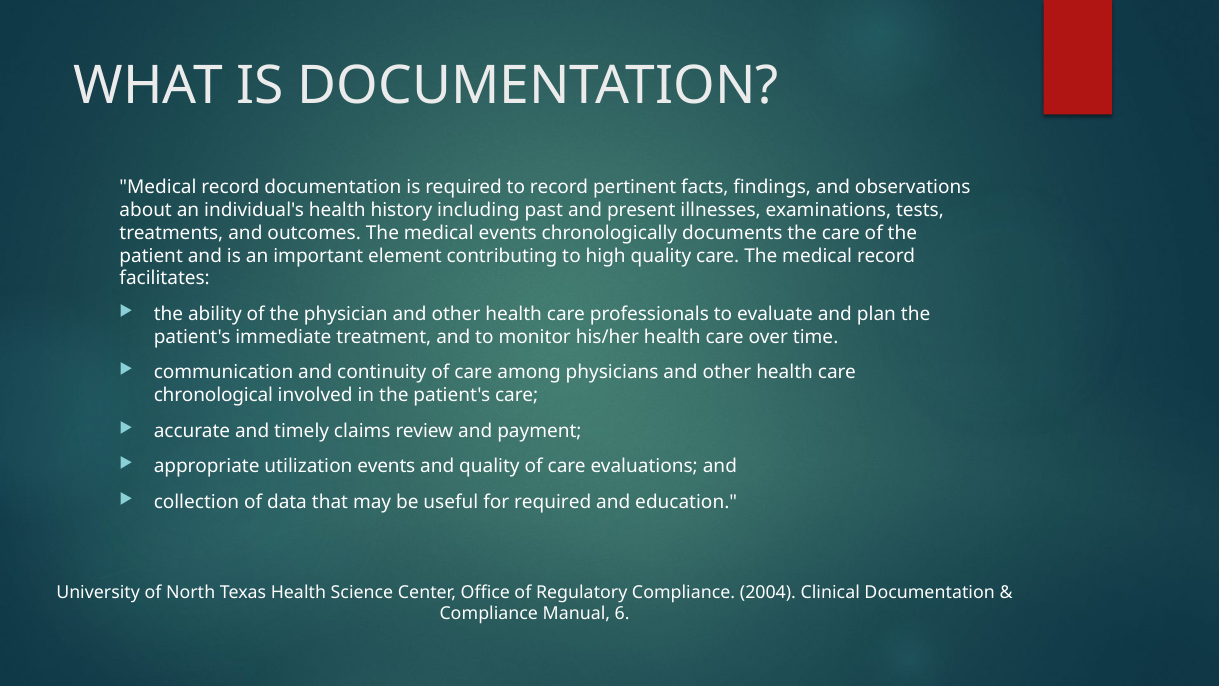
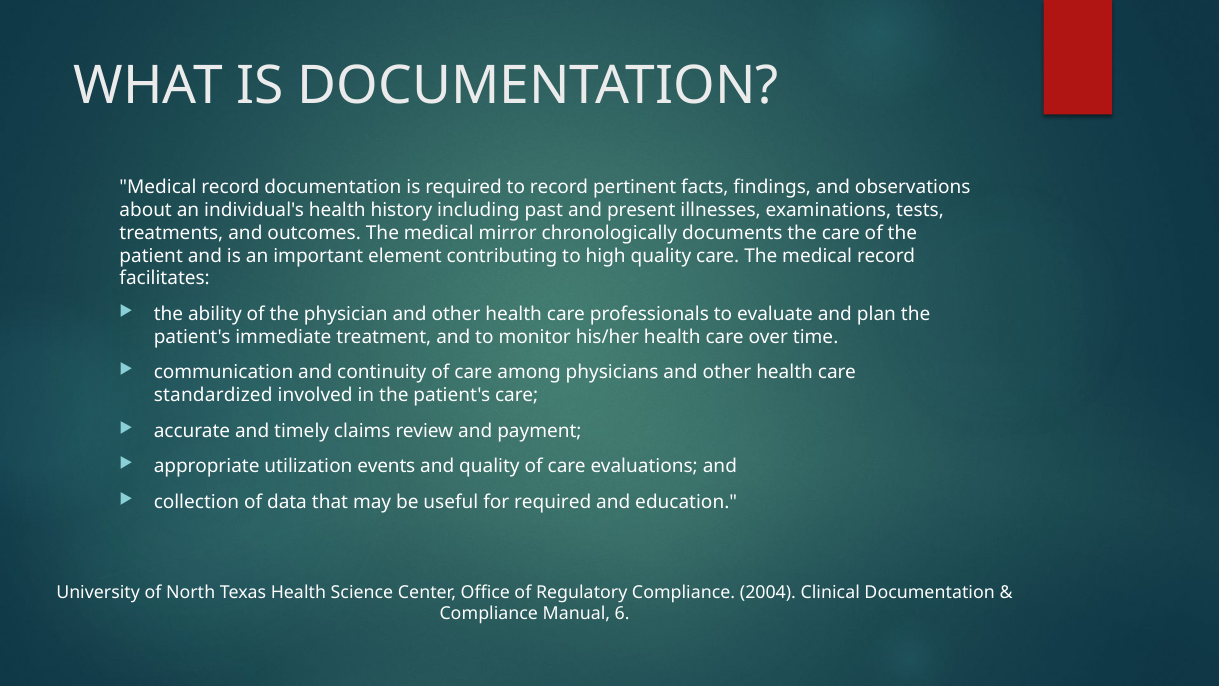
medical events: events -> mirror (508, 233)
chronological: chronological -> standardized (213, 395)
